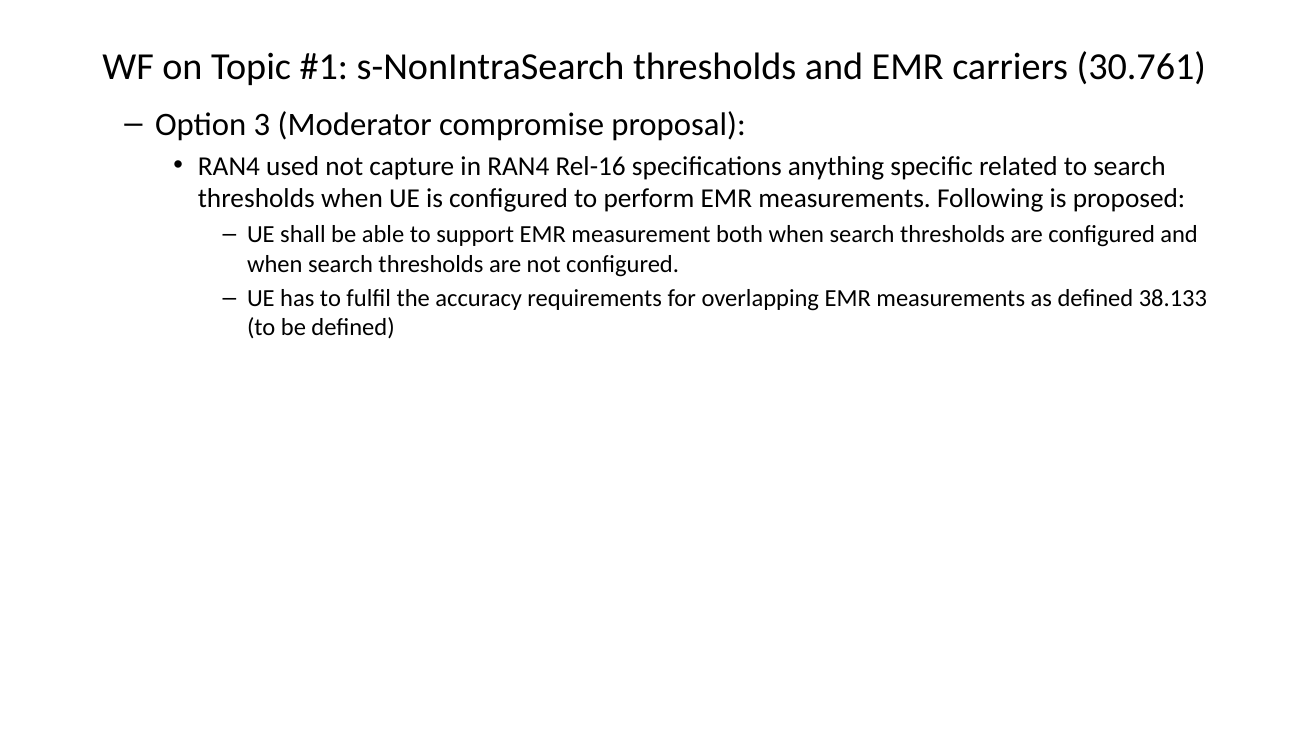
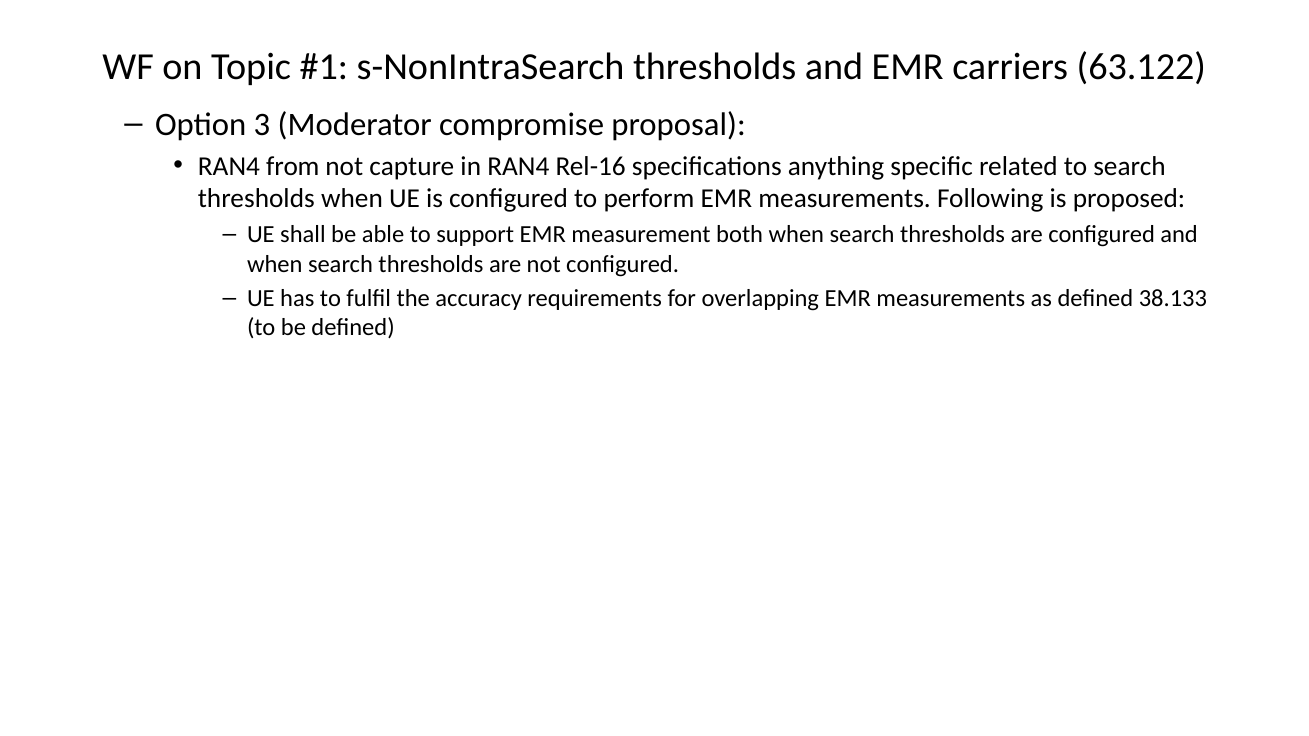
30.761: 30.761 -> 63.122 (1141, 66)
used: used -> from (293, 166)
